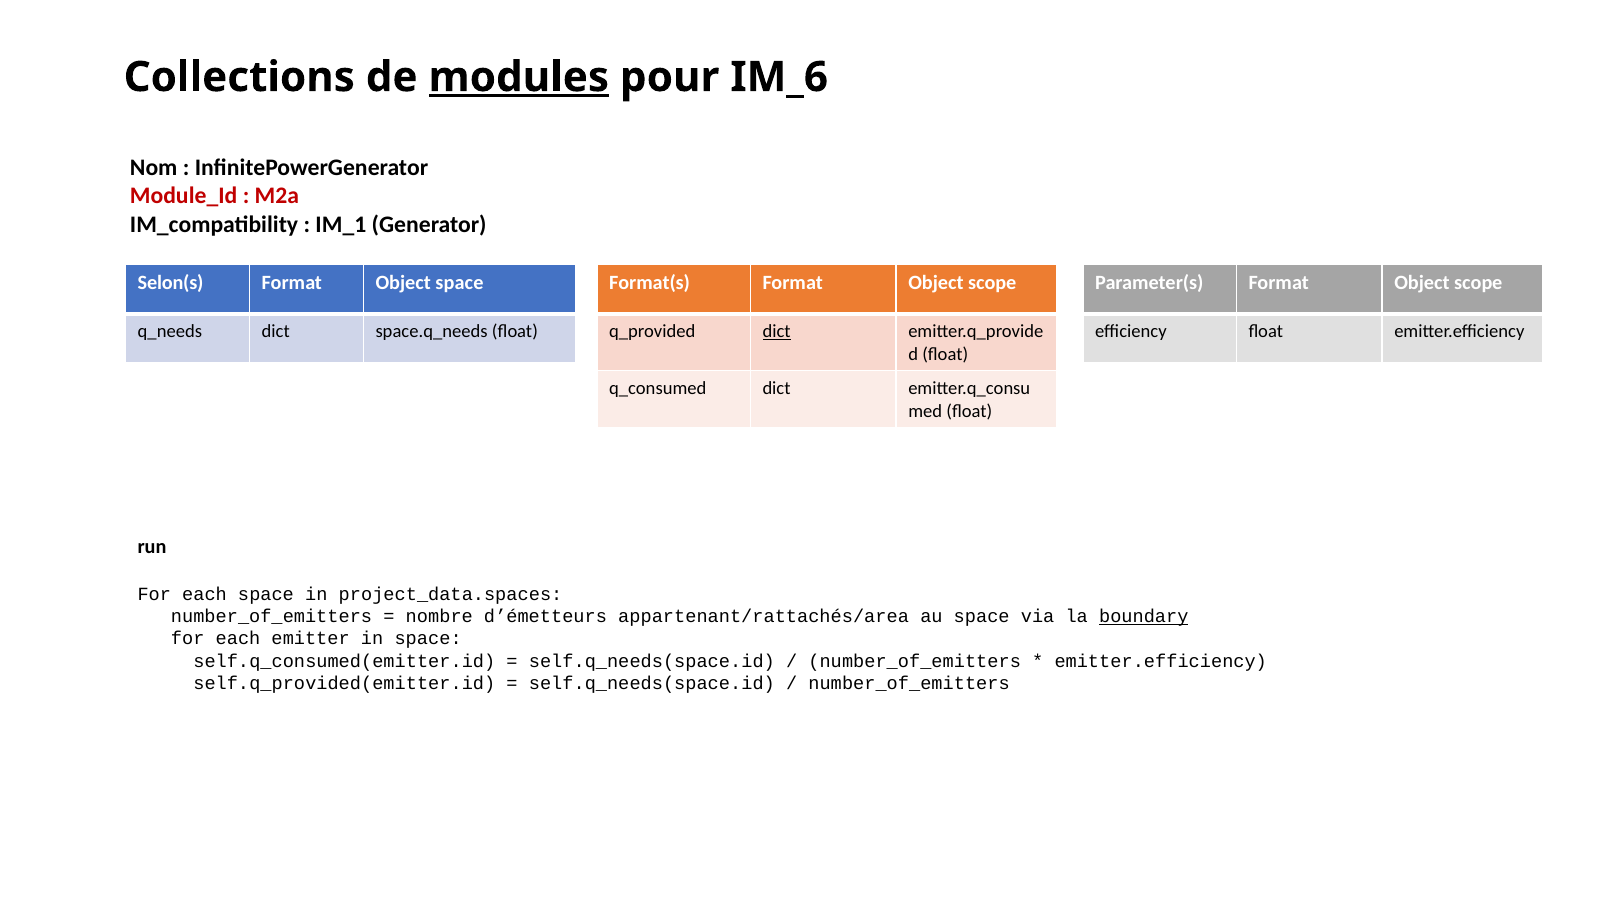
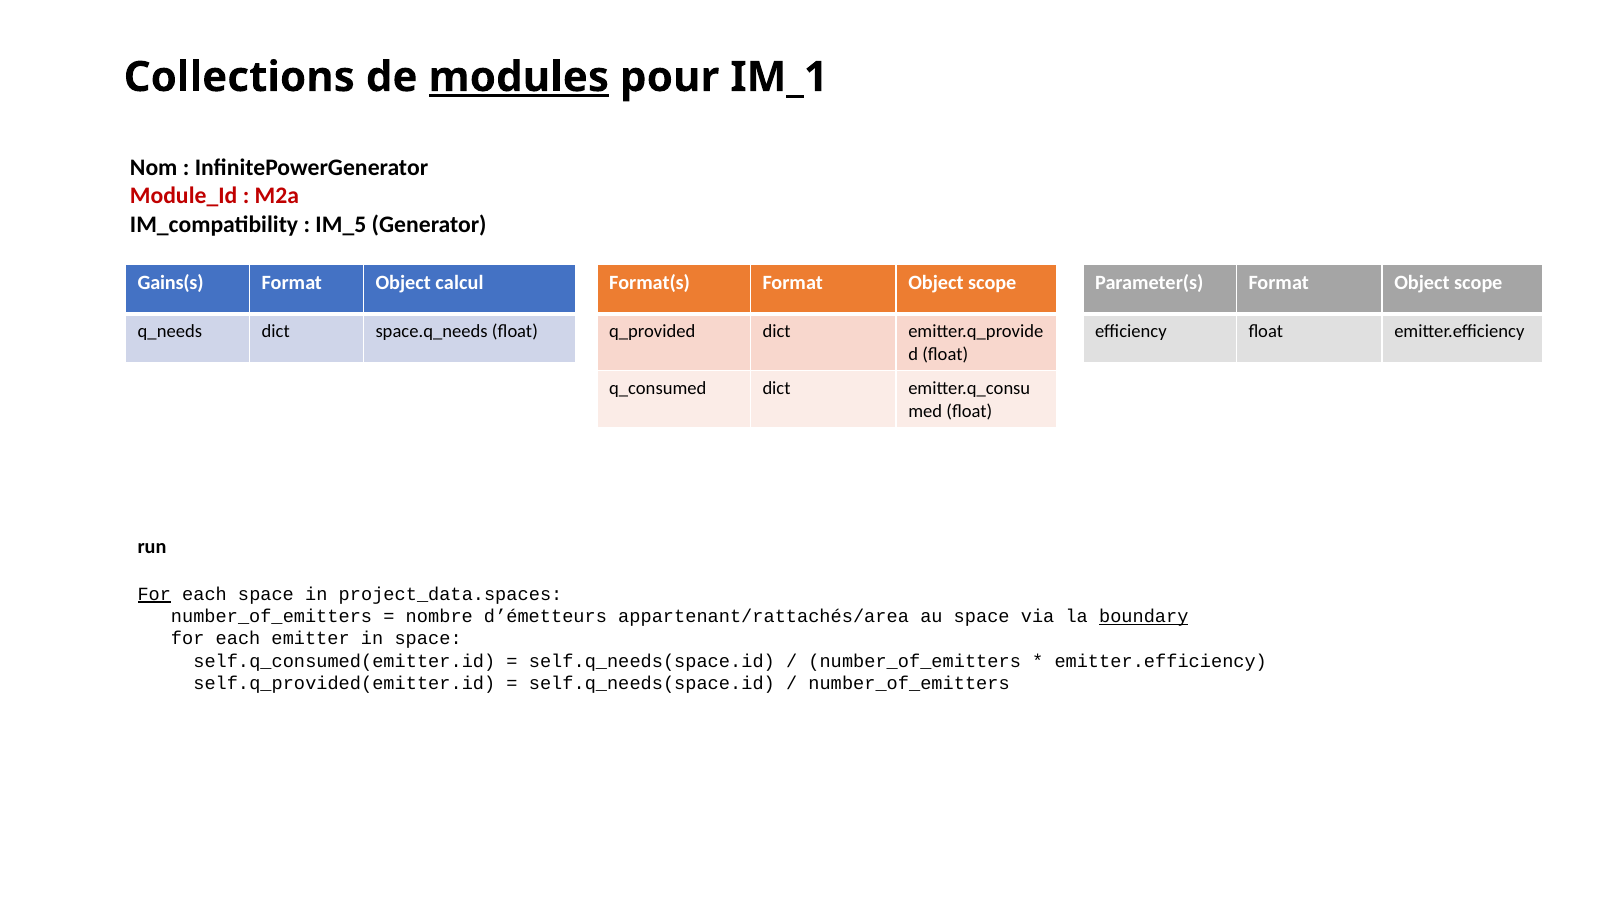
IM_6: IM_6 -> IM_1 (779, 77)
IM_1: IM_1 -> IM_5 (341, 224)
Selon(s: Selon(s -> Gains(s (171, 283)
Object space: space -> calcul (459, 283)
dict underline: present -> none (777, 331)
For underline: none -> present (154, 594)
